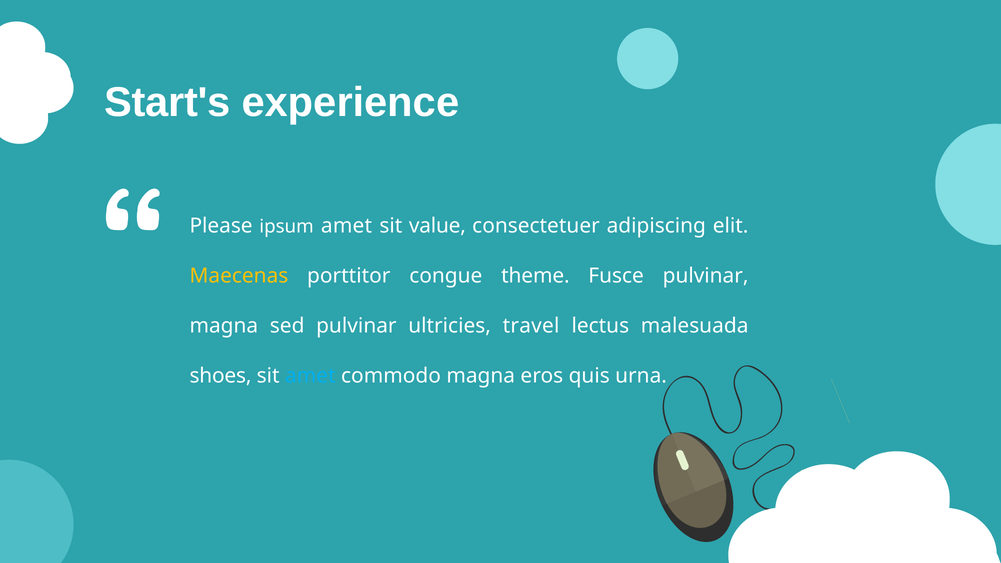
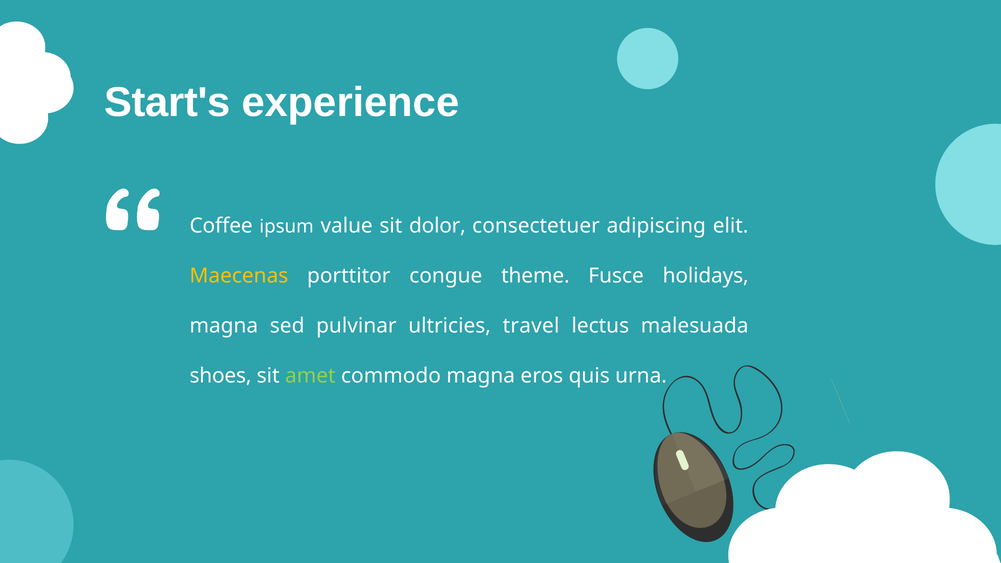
Please: Please -> Coffee (221, 226)
ipsum amet: amet -> value (347, 226)
value: value -> dolor (437, 226)
Fusce pulvinar: pulvinar -> holidays (706, 276)
amet colour: light blue -> light green (310, 376)
